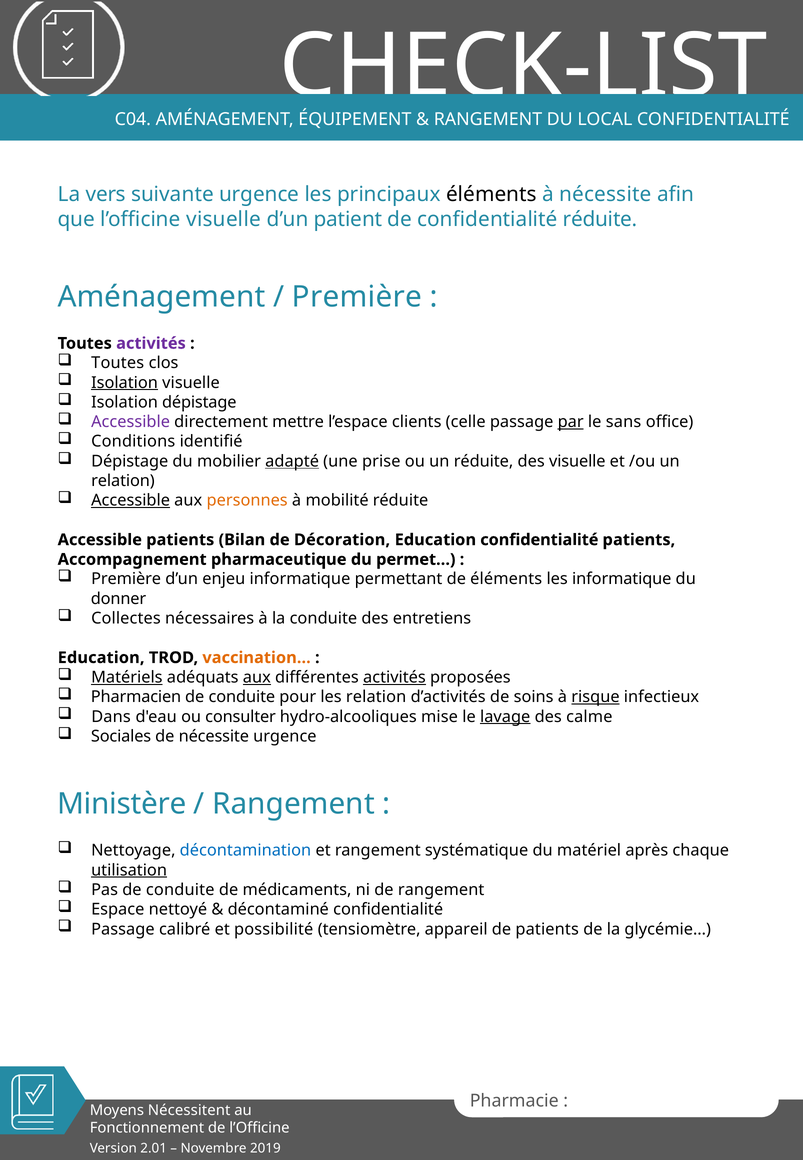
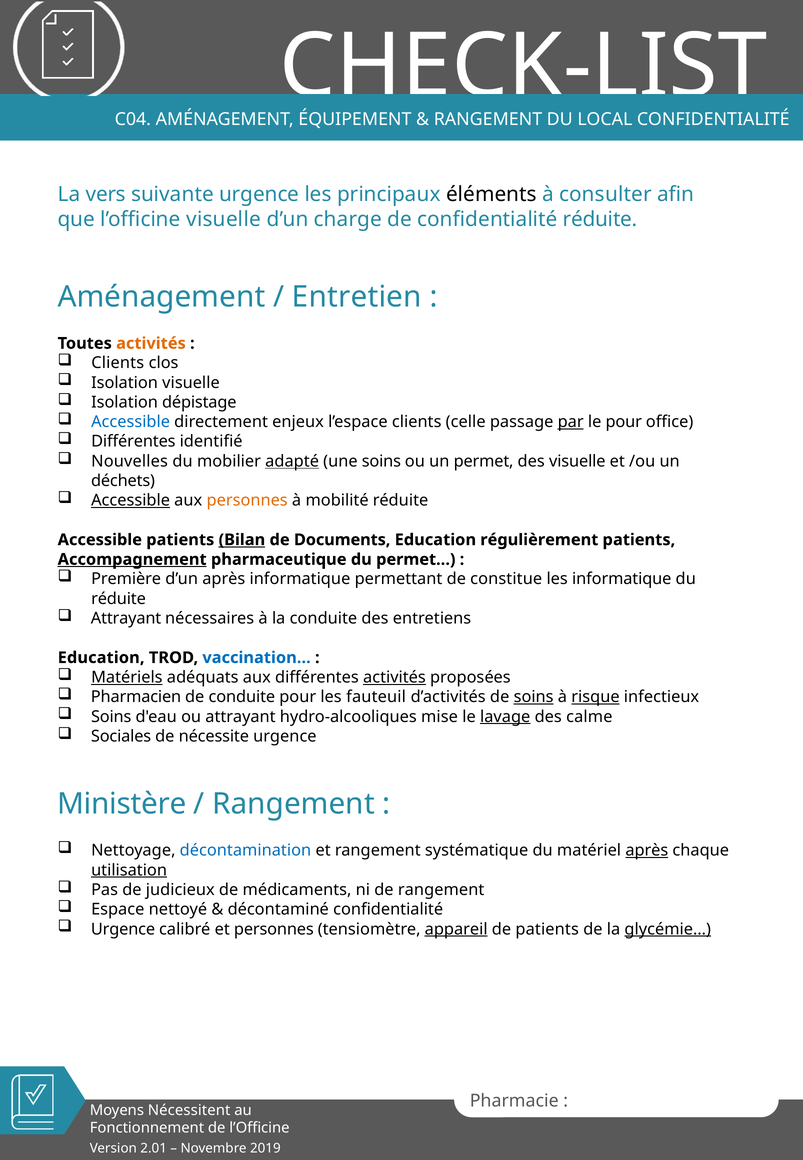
à nécessite: nécessite -> consulter (605, 195)
patient: patient -> charge (348, 220)
Première: Première -> Entretien (357, 297)
activités colour: purple -> orange (151, 343)
Toutes: Toutes -> Clients (118, 363)
Isolation underline: present -> none (125, 383)
Accessible colour: purple -> blue (131, 422)
mettre: mettre -> enjeux (298, 422)
le sans: sans -> pour (624, 422)
Conditions: Conditions -> Différentes (133, 442)
Dépistage: Dépistage -> Nouvelles (130, 461)
une prise: prise -> soins (381, 461)
un réduite: réduite -> permet (484, 461)
relation: relation -> déchets (123, 481)
Bilan underline: none -> present (242, 540)
Décoration: Décoration -> Documents (342, 540)
Education confidentialité: confidentialité -> régulièrement (539, 540)
Accompagnement underline: none -> present (132, 559)
d’un enjeu: enjeu -> après (224, 579)
de éléments: éléments -> constitue (506, 579)
donner: donner -> réduite (118, 599)
Collectes: Collectes -> Attrayant (126, 618)
vaccination… colour: orange -> blue (257, 658)
aux underline: present -> none (257, 677)
les relation: relation -> fauteuil (376, 697)
soins underline: none -> present (534, 697)
Dans: Dans -> Soins (111, 717)
ou consulter: consulter -> attrayant (240, 717)
après underline: none -> present (647, 850)
Pas de conduite: conduite -> judicieux (180, 890)
Passage: Passage -> Urgence (123, 929)
et possibilité: possibilité -> personnes (274, 929)
appareil underline: none -> present (456, 929)
glycémie… underline: none -> present (668, 929)
